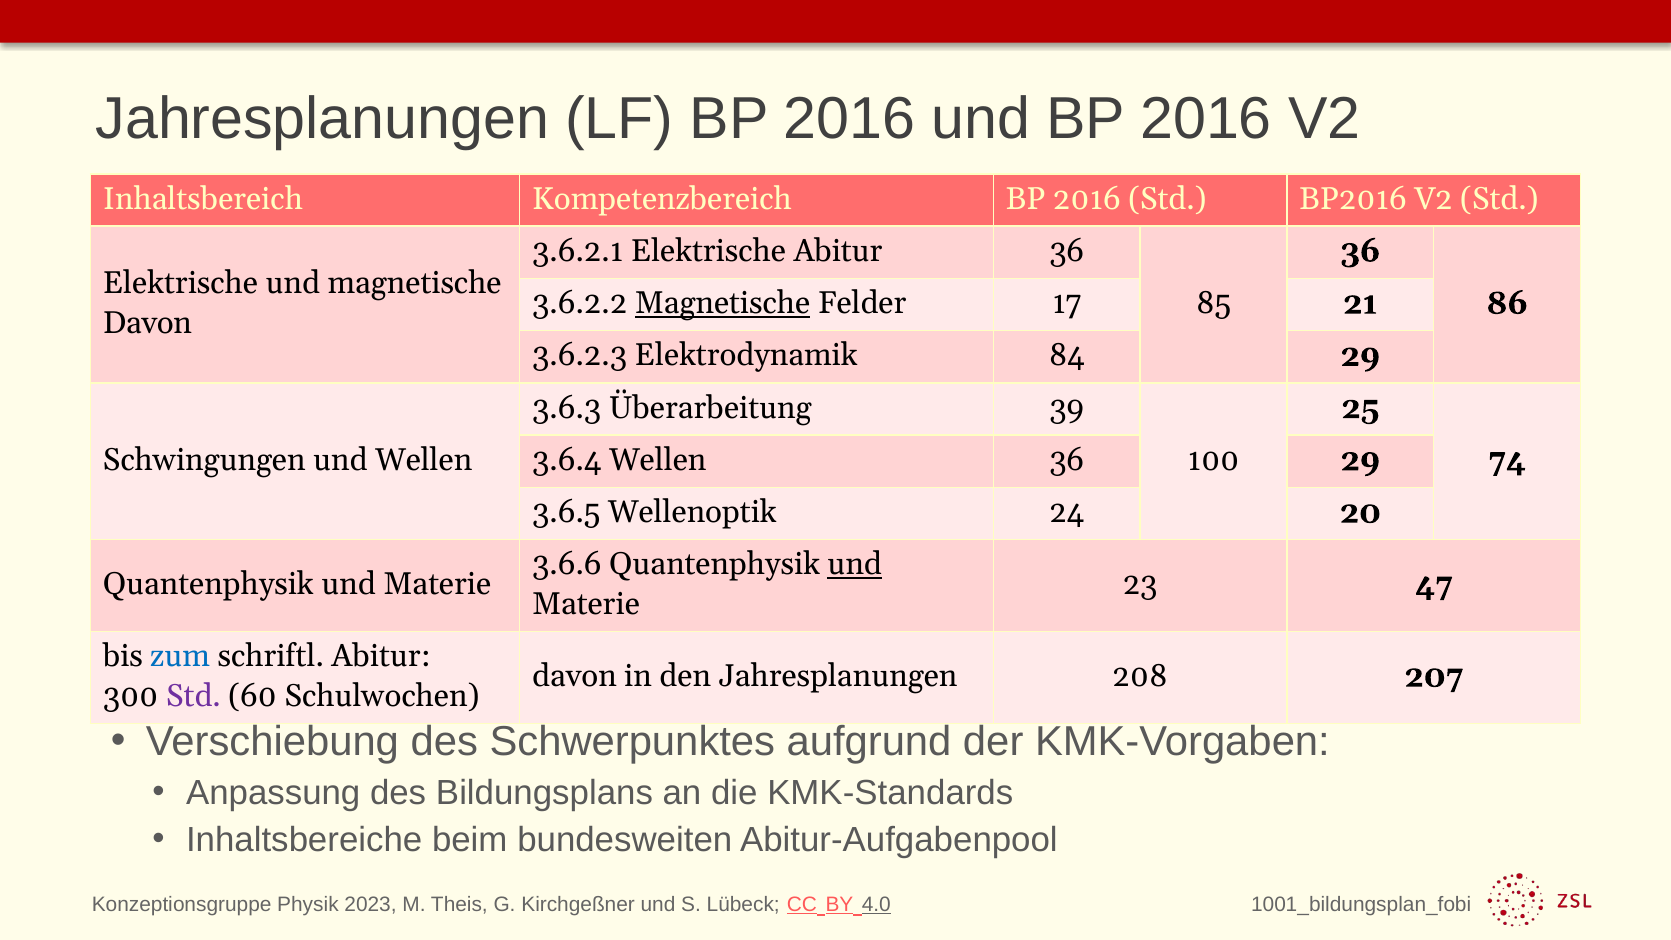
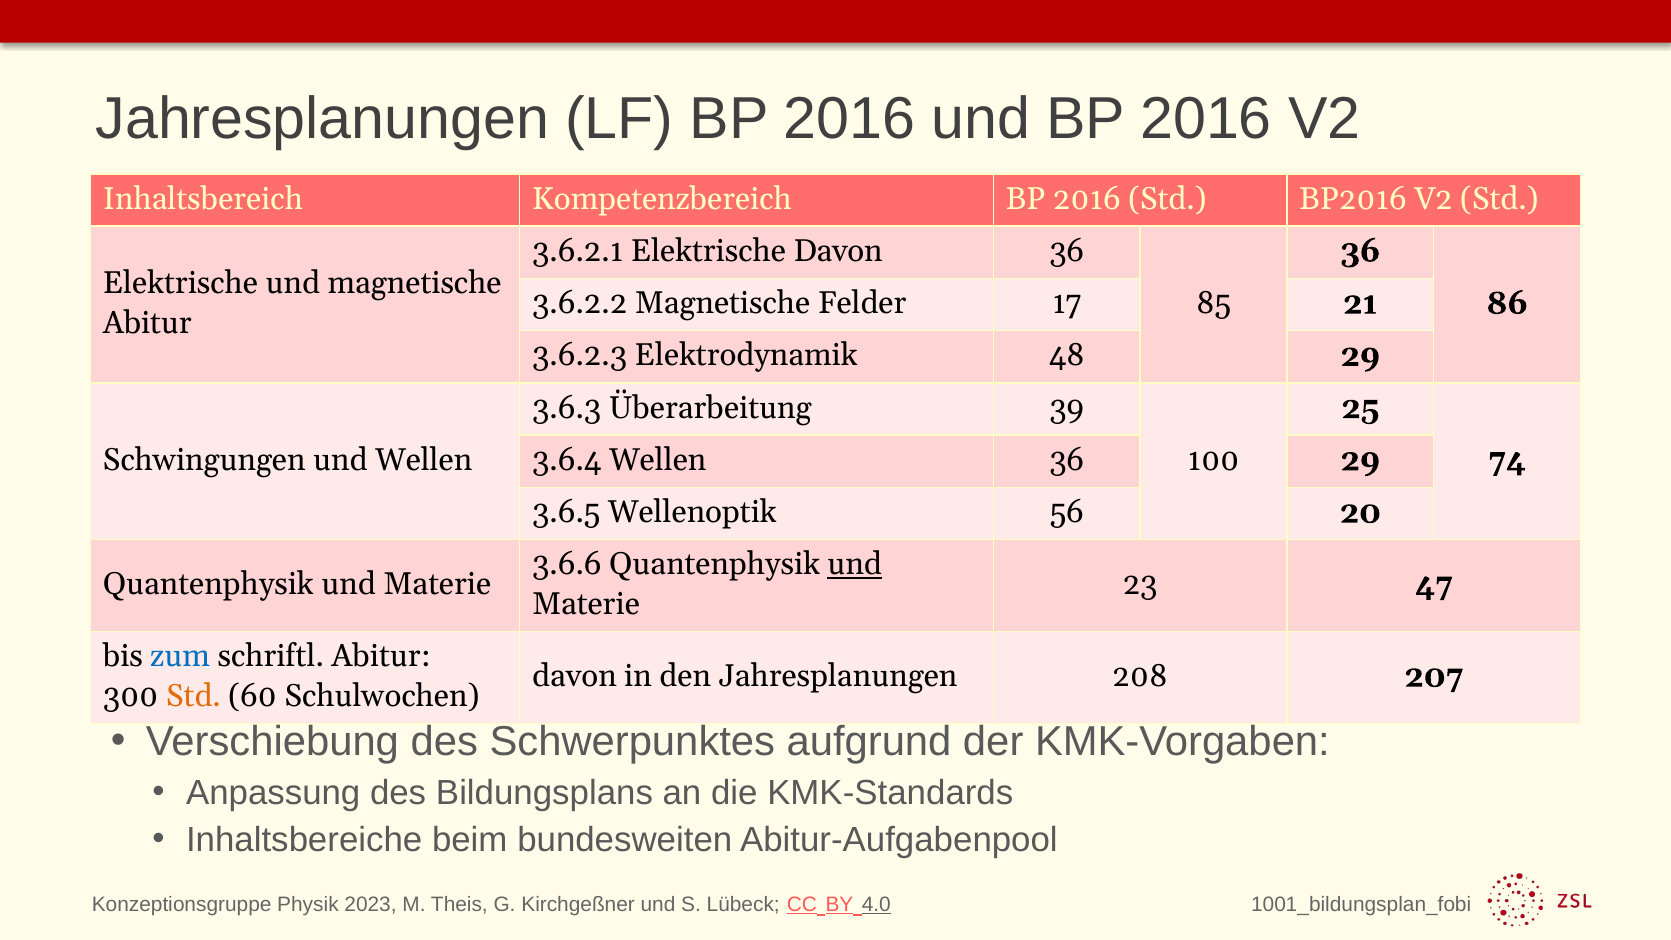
Elektrische Abitur: Abitur -> Davon (838, 251)
Magnetische underline: present -> none (723, 303)
Davon: Davon -> Abitur (147, 323)
84: 84 -> 48 (1067, 356)
24: 24 -> 56 (1067, 512)
Std colour: purple -> orange (194, 696)
